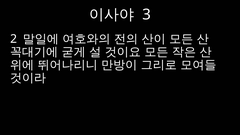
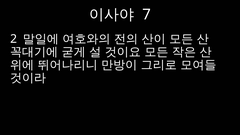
3: 3 -> 7 (147, 14)
